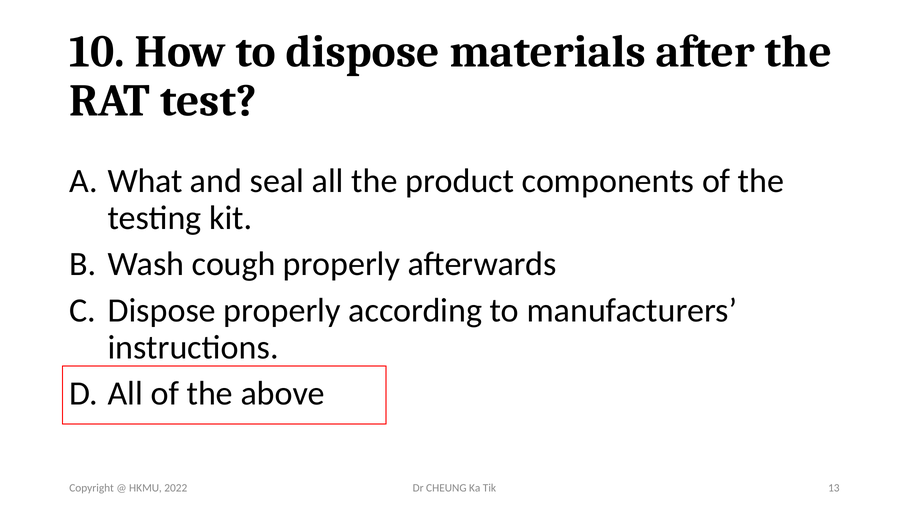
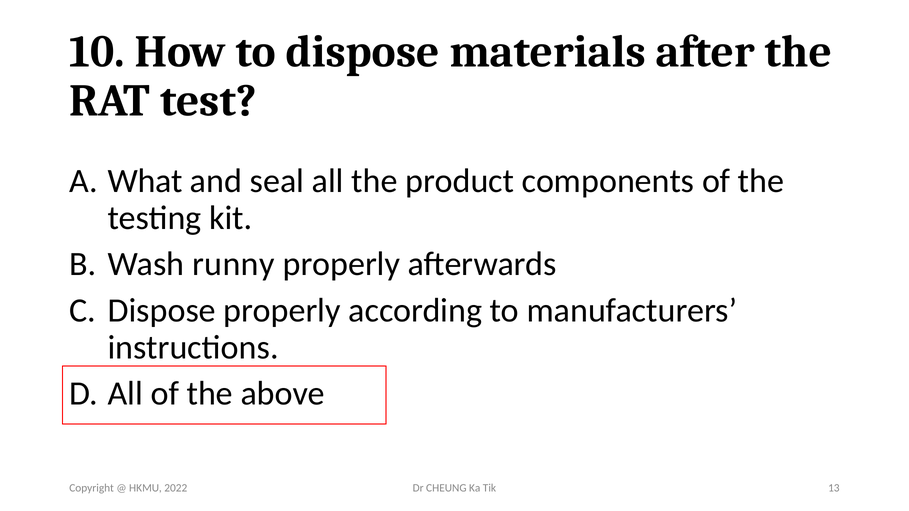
cough: cough -> runny (233, 264)
